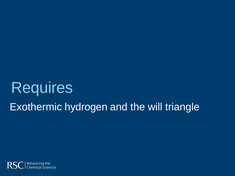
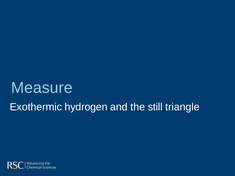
Requires: Requires -> Measure (42, 88)
will: will -> still (155, 107)
